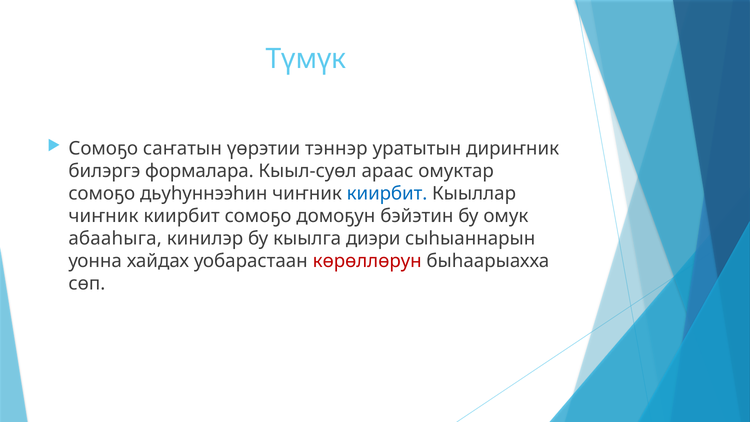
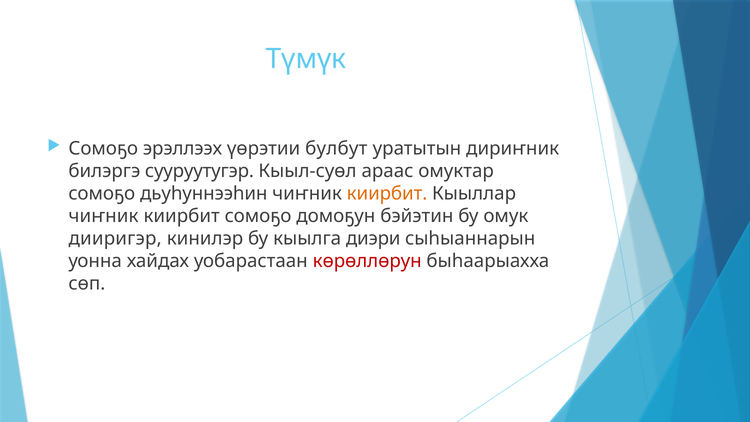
саҥатын: саҥатын -> эрэллээх (183, 148)
тэннэр: тэннэр -> булбут (336, 148)
формалара: формалара -> сууруутугэр (199, 171)
киирбит colour: blue -> orange (387, 193)
абааhыга: абааhыга -> дииригэр (115, 238)
